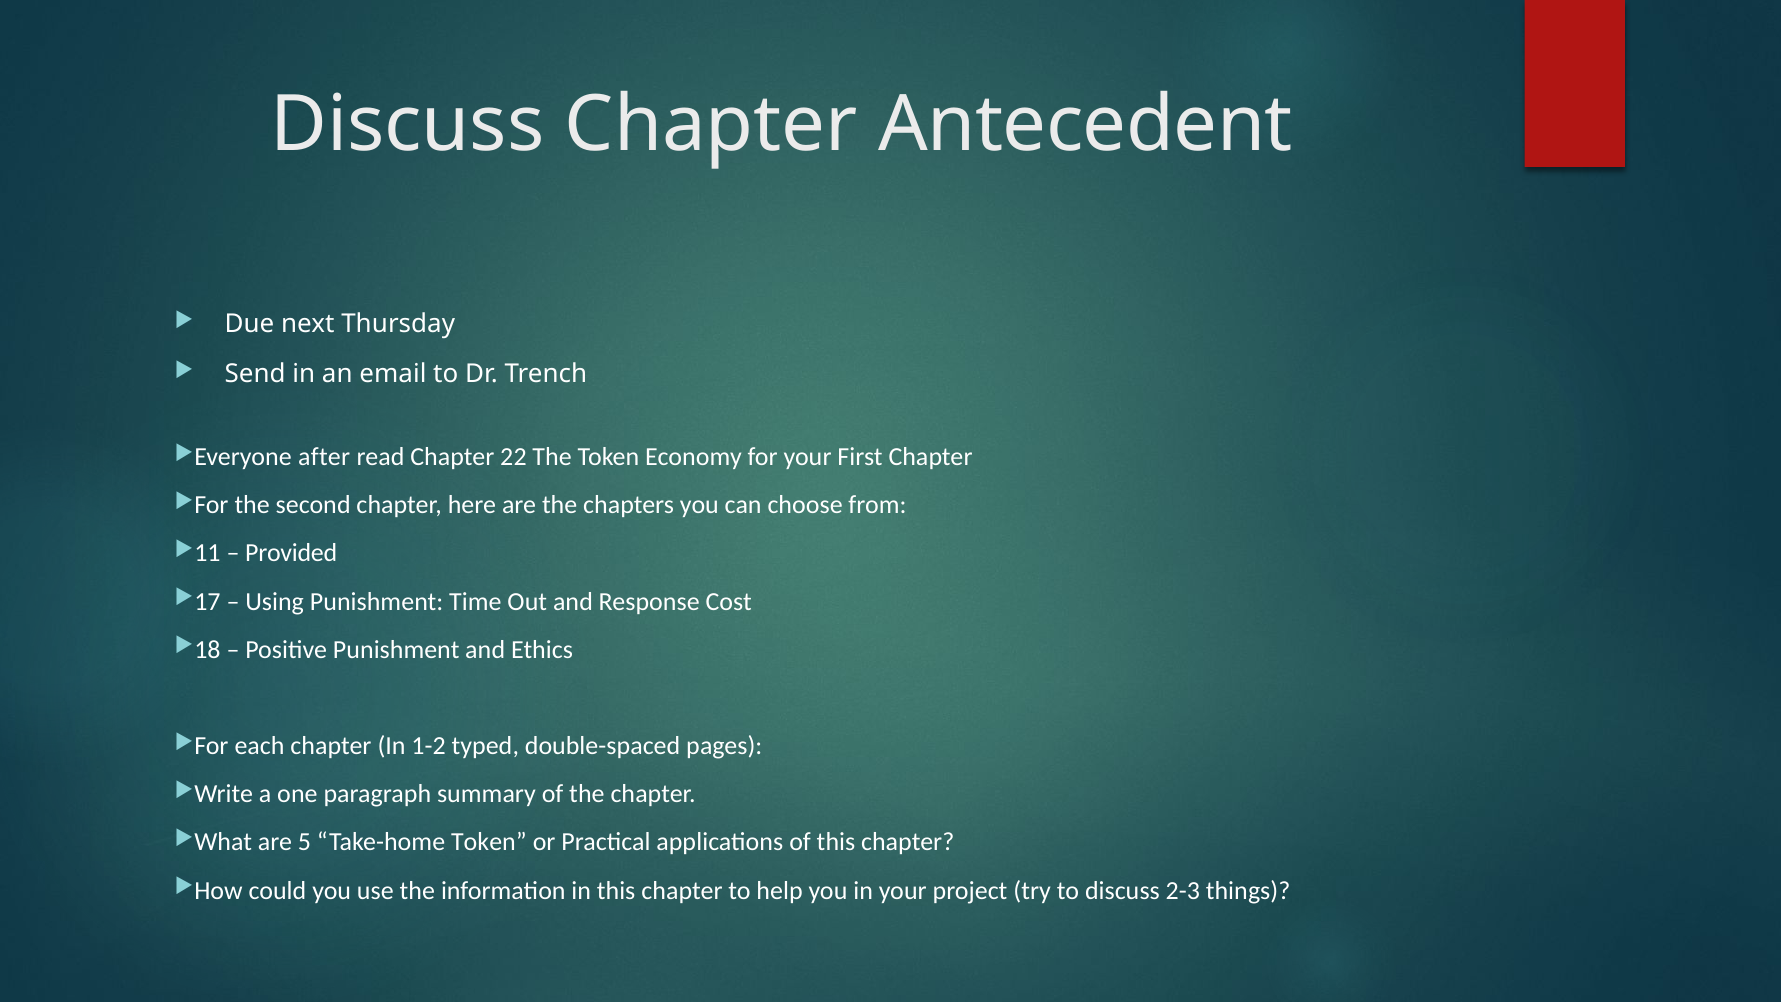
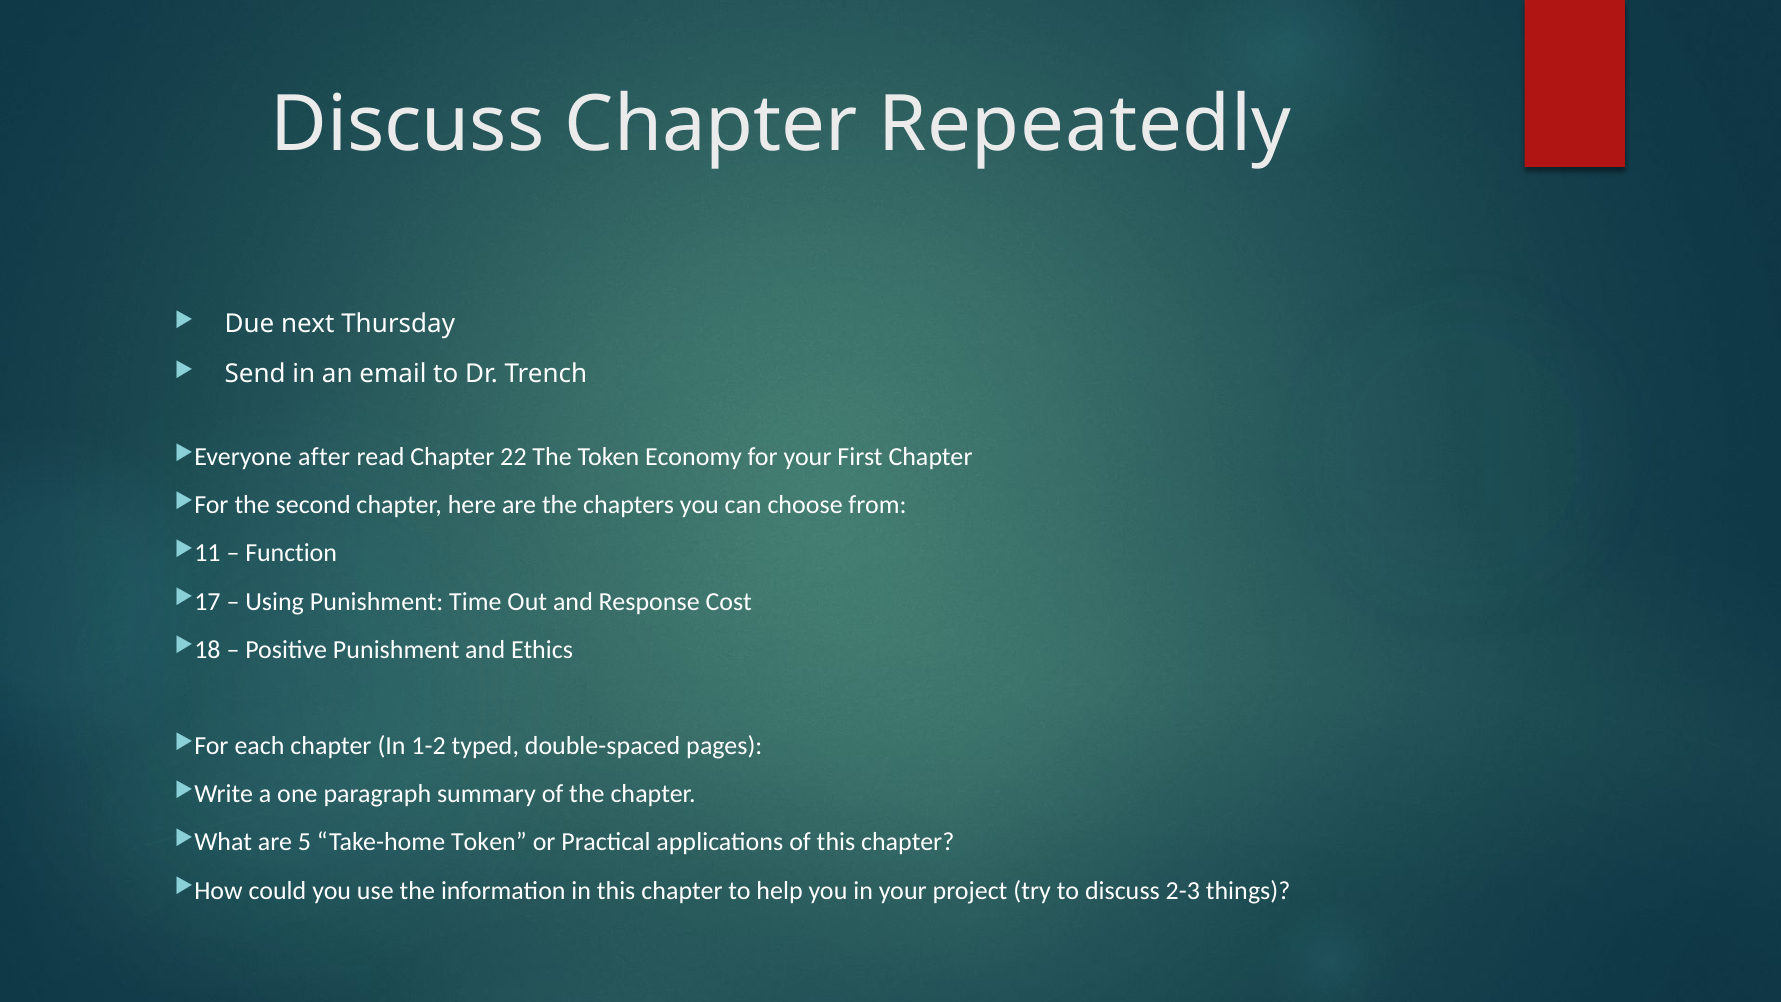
Antecedent: Antecedent -> Repeatedly (1085, 125)
Provided: Provided -> Function (291, 553)
